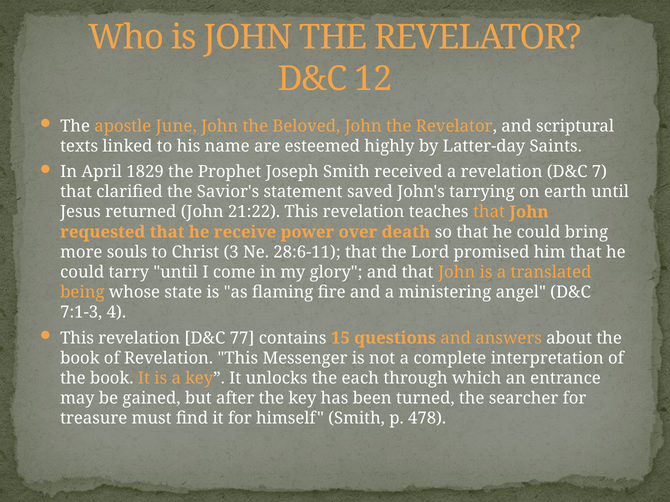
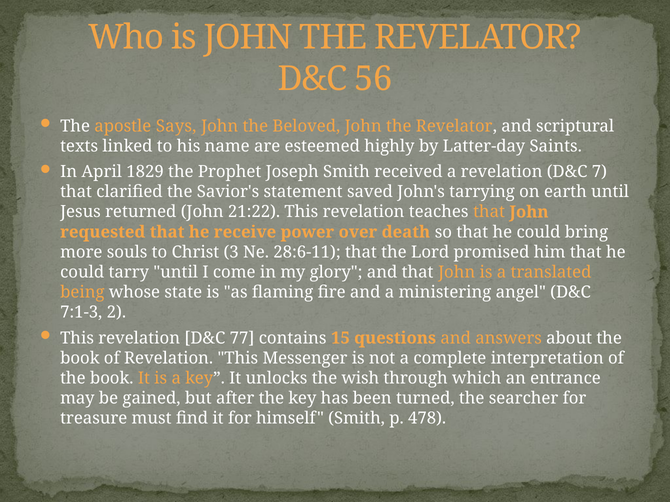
12: 12 -> 56 (374, 79)
June: June -> Says (176, 126)
4: 4 -> 2 (116, 313)
each: each -> wish (360, 379)
